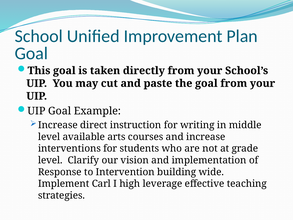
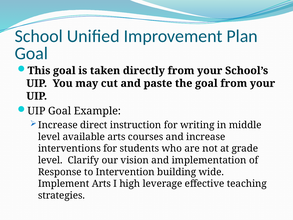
Implement Carl: Carl -> Arts (101, 184)
